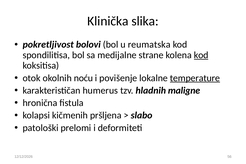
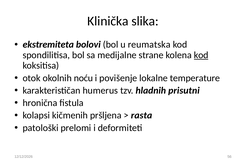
pokretljivost: pokretljivost -> ekstremiteta (48, 45)
temperature underline: present -> none (195, 78)
maligne: maligne -> prisutni (184, 90)
slabo: slabo -> rasta (142, 115)
